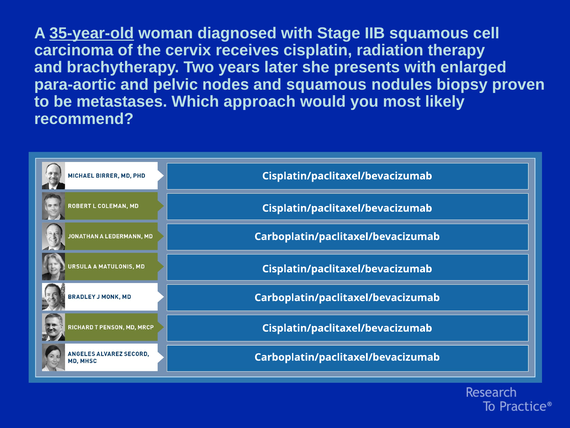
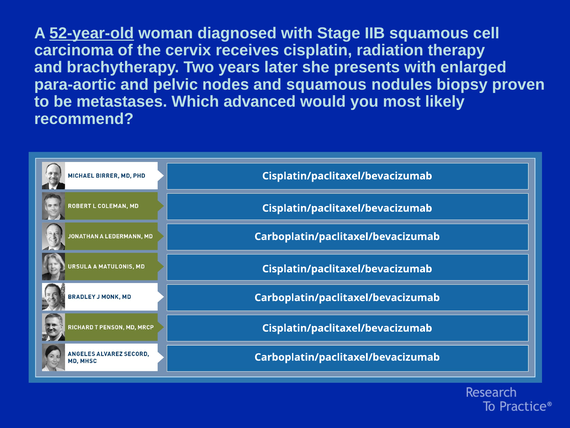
35-year-old: 35-year-old -> 52-year-old (92, 33)
approach: approach -> advanced (260, 102)
